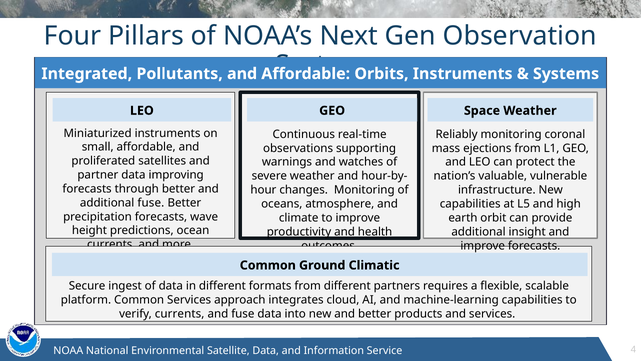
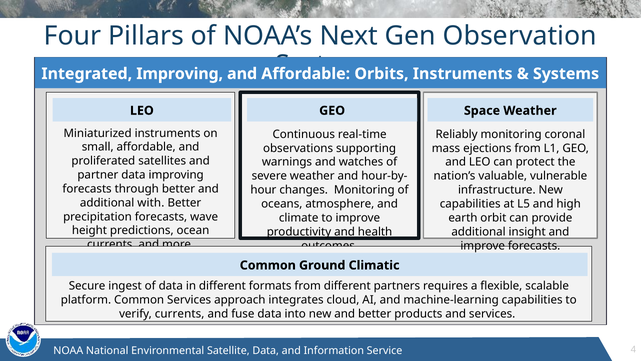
Integrated Pollutants: Pollutants -> Improving (180, 74)
additional fuse: fuse -> with (151, 203)
